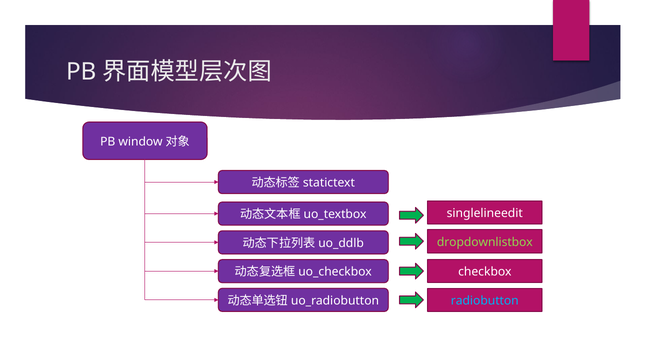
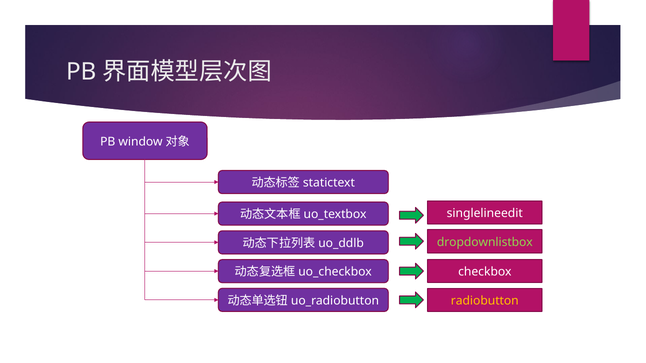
radiobutton colour: light blue -> yellow (485, 301)
